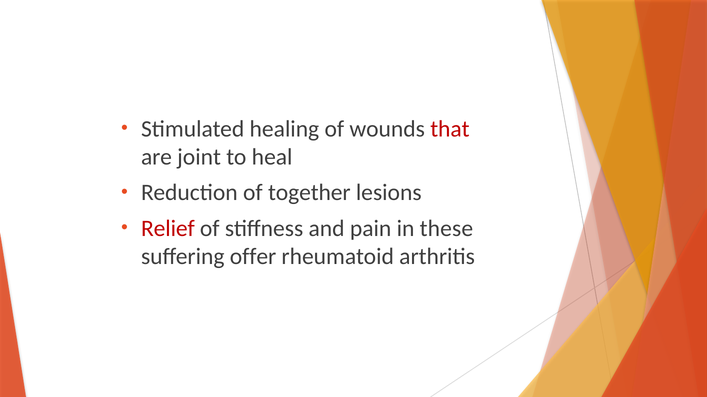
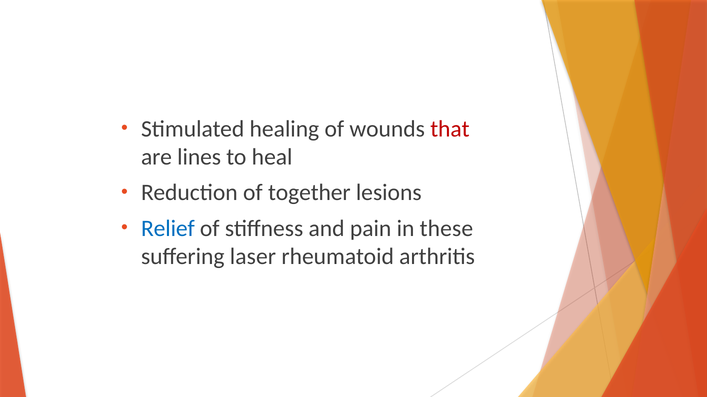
joint: joint -> lines (199, 157)
Relief colour: red -> blue (168, 229)
offer: offer -> laser (253, 257)
